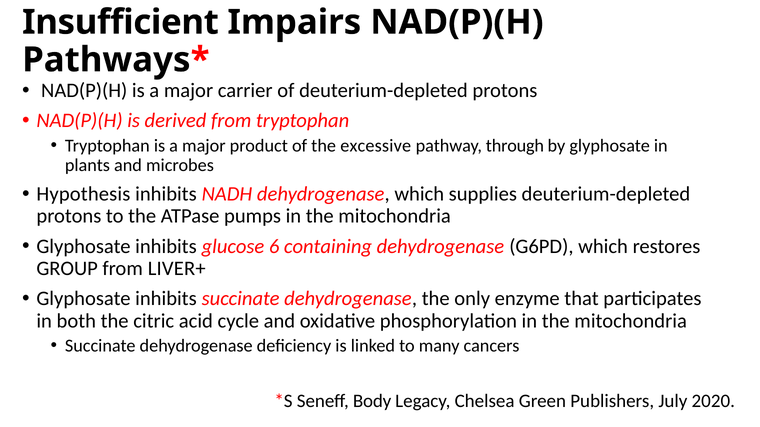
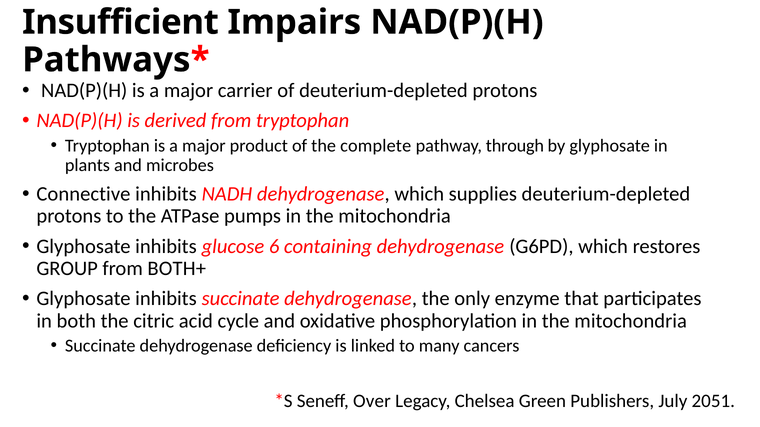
excessive: excessive -> complete (376, 146)
Hypothesis: Hypothesis -> Connective (83, 194)
LIVER+: LIVER+ -> BOTH+ (177, 269)
Body: Body -> Over (372, 401)
2020: 2020 -> 2051 (713, 401)
